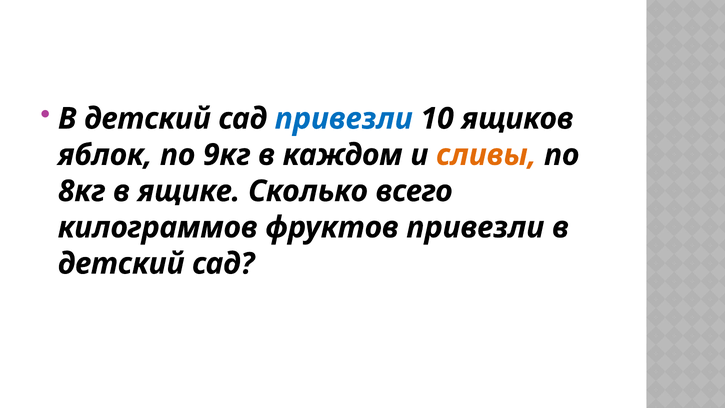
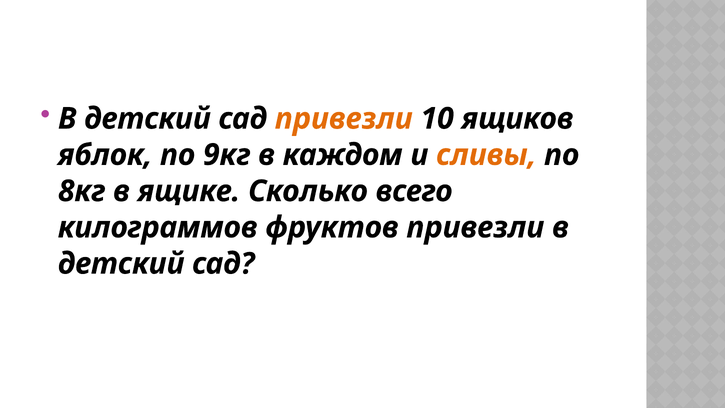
привезли colour: blue -> orange (344, 119)
